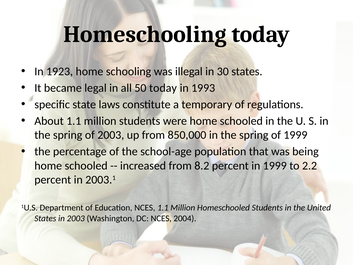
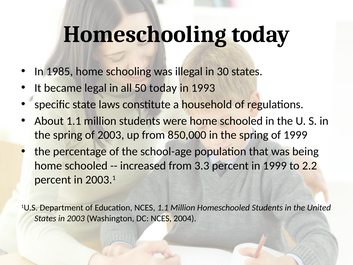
1923: 1923 -> 1985 (60, 71)
temporary: temporary -> household (207, 104)
8.2: 8.2 -> 3.3 (202, 166)
